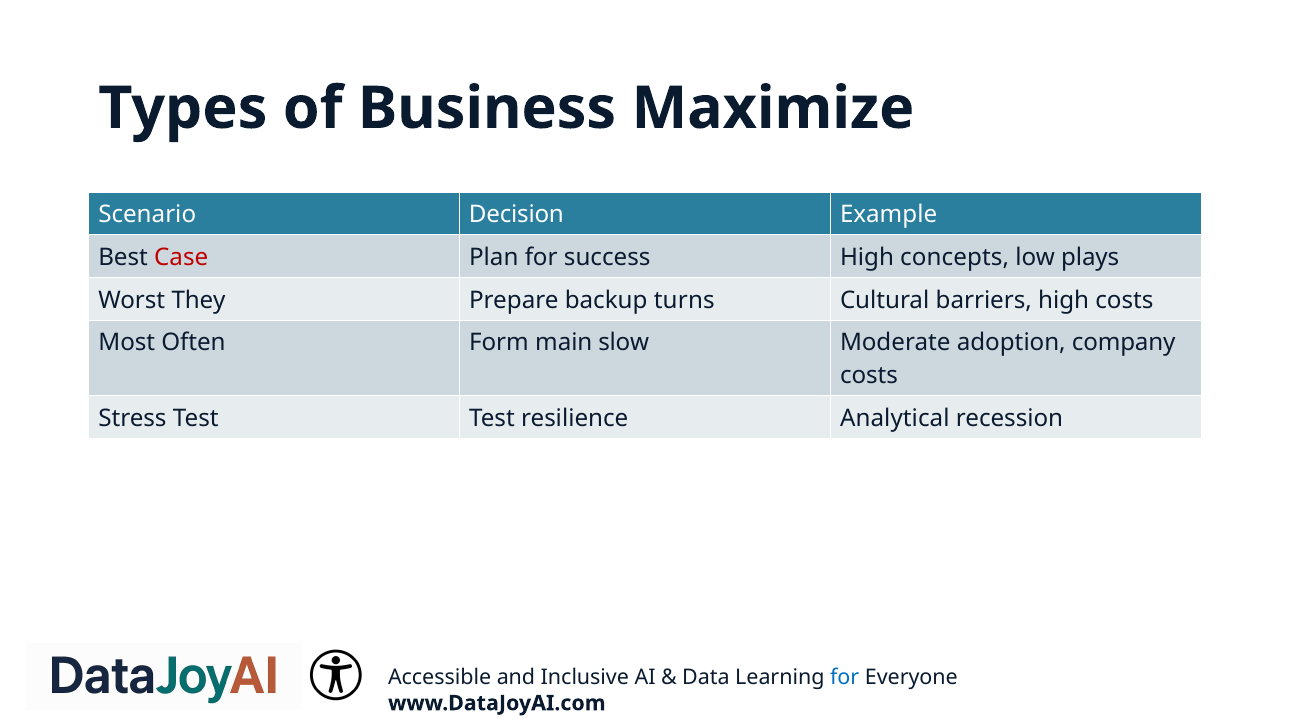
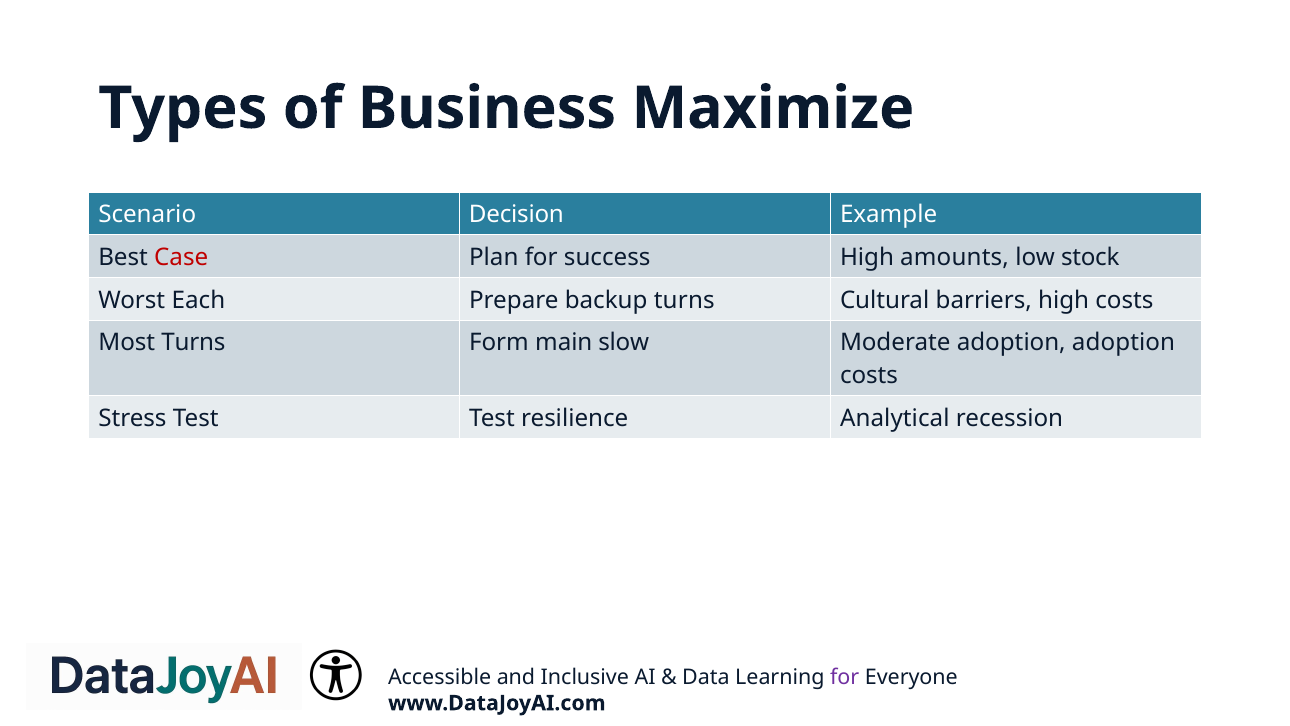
concepts: concepts -> amounts (955, 257)
plays: plays -> stock (1090, 257)
They: They -> Each (198, 300)
Most Often: Often -> Turns (193, 343)
adoption company: company -> adoption (1124, 343)
for colour: blue -> purple (845, 677)
